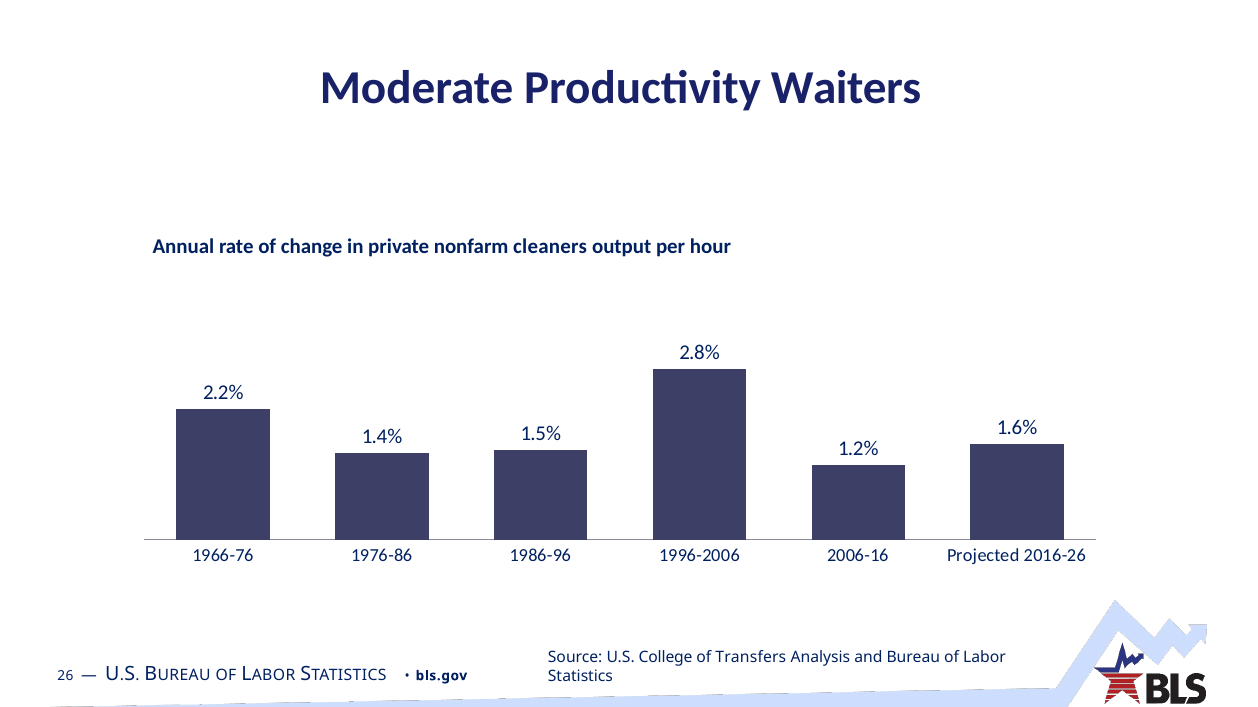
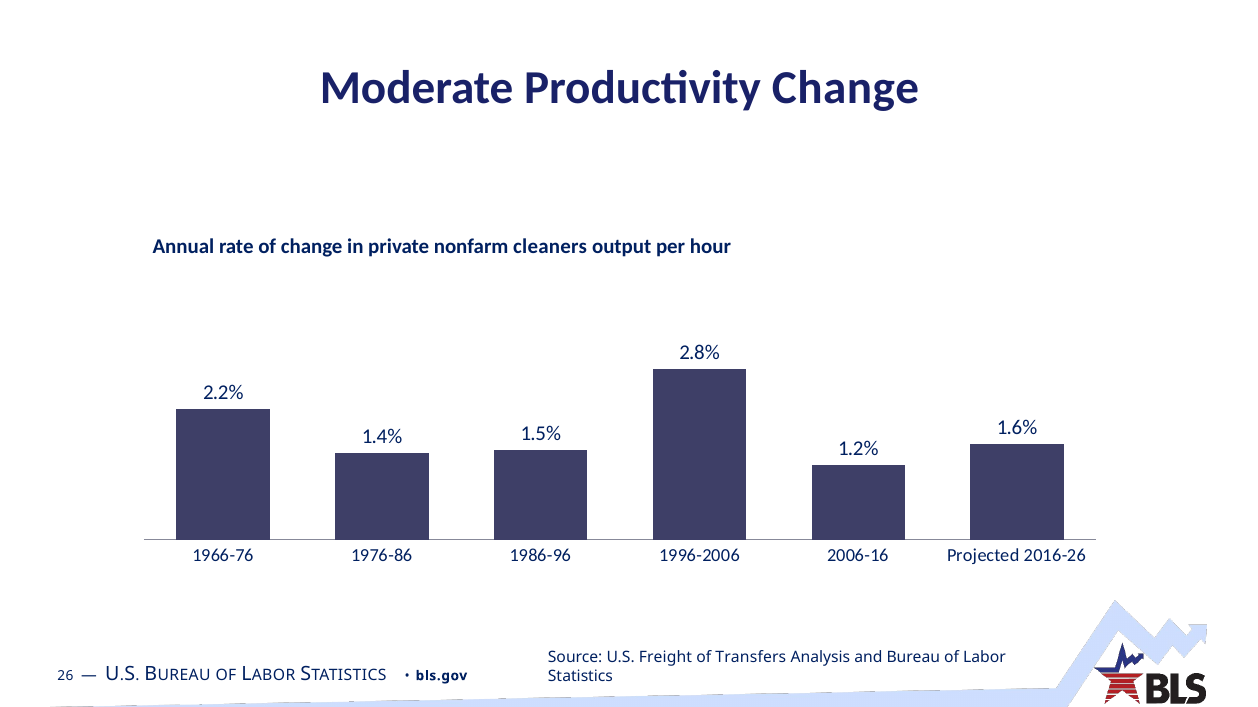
Productivity Waiters: Waiters -> Change (846, 88)
College: College -> Freight (665, 658)
